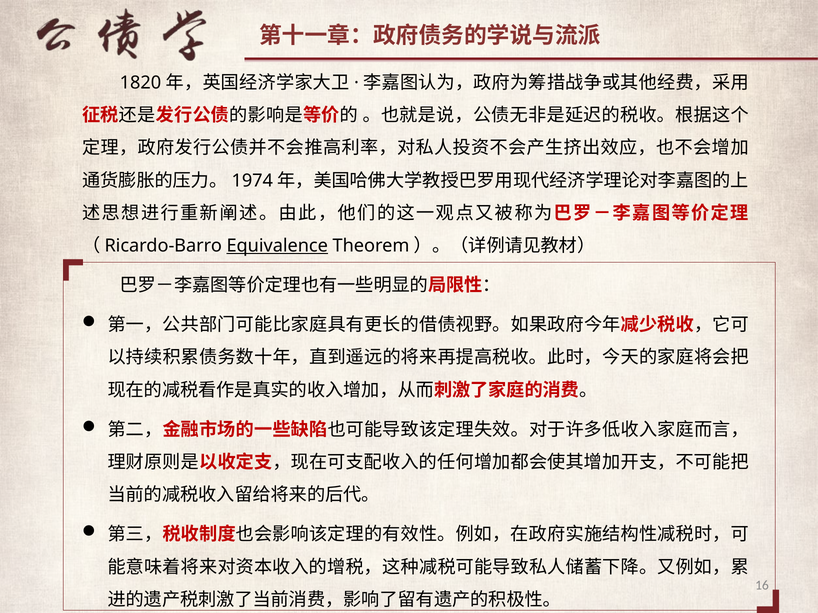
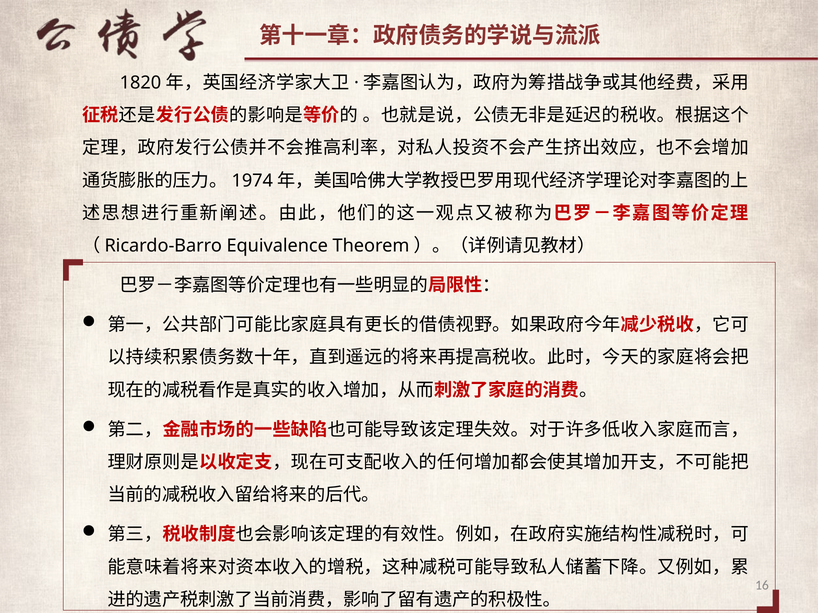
Equivalence underline: present -> none (277, 246)
